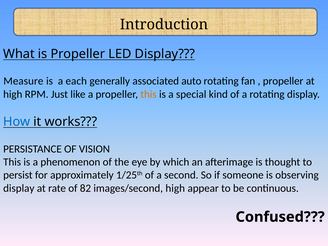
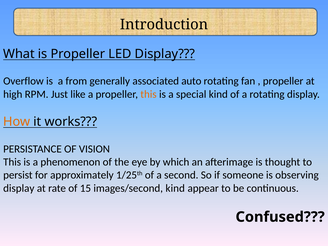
Measure: Measure -> Overflow (23, 81)
each: each -> from (76, 81)
How colour: blue -> orange (17, 122)
82: 82 -> 15 (85, 188)
images/second high: high -> kind (175, 188)
